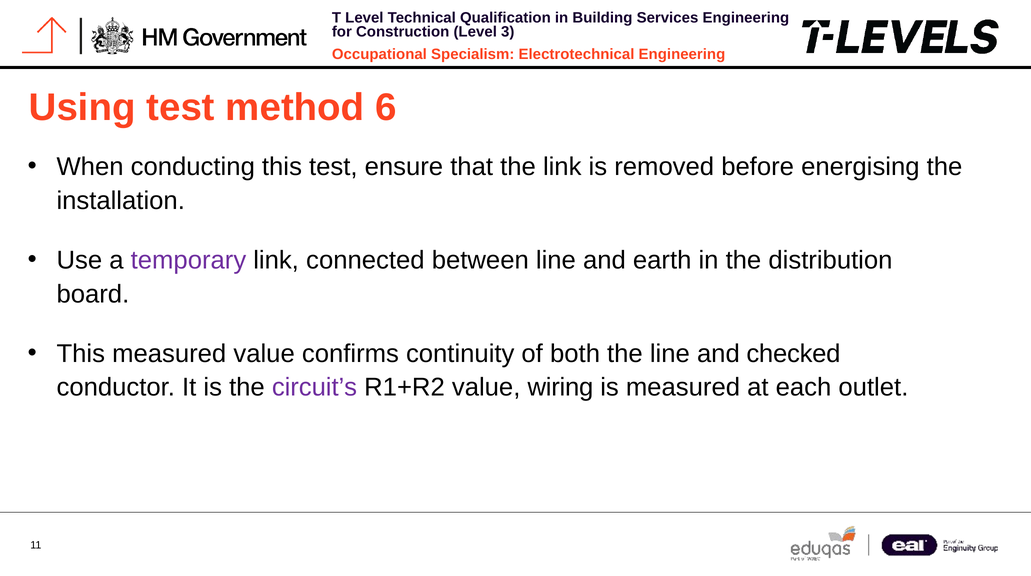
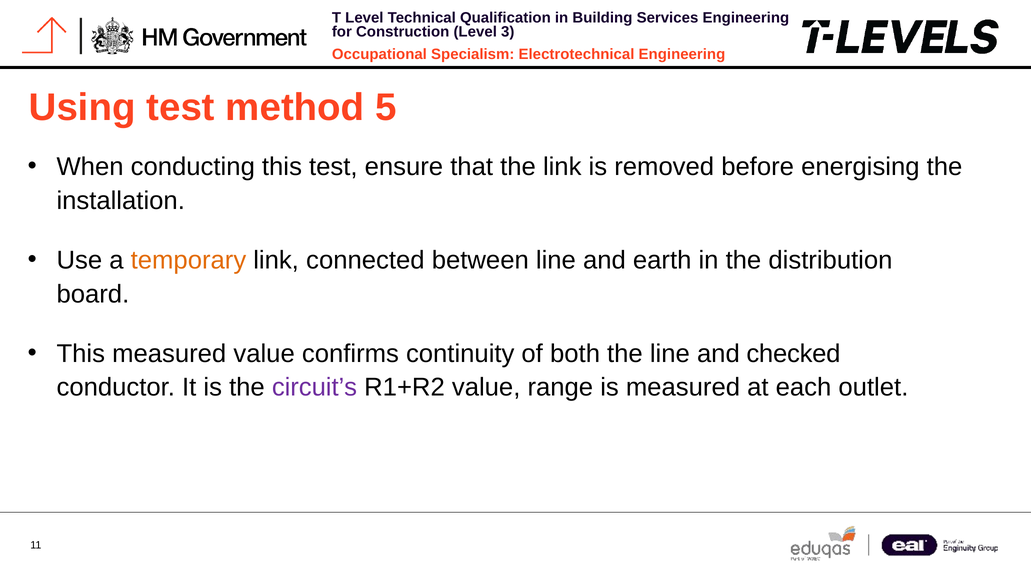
6: 6 -> 5 (386, 108)
temporary colour: purple -> orange (188, 260)
wiring: wiring -> range (560, 388)
